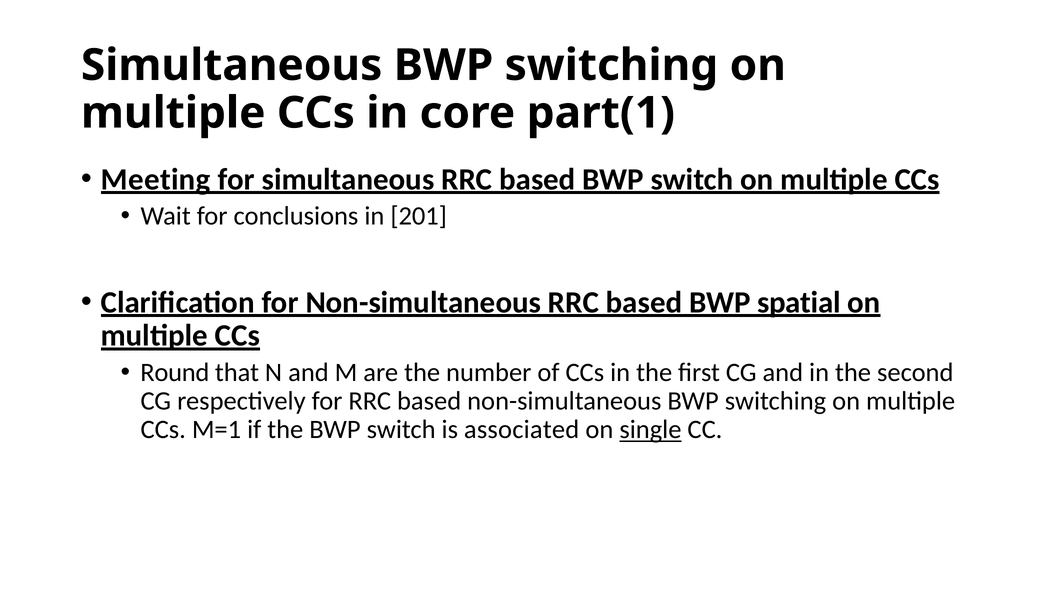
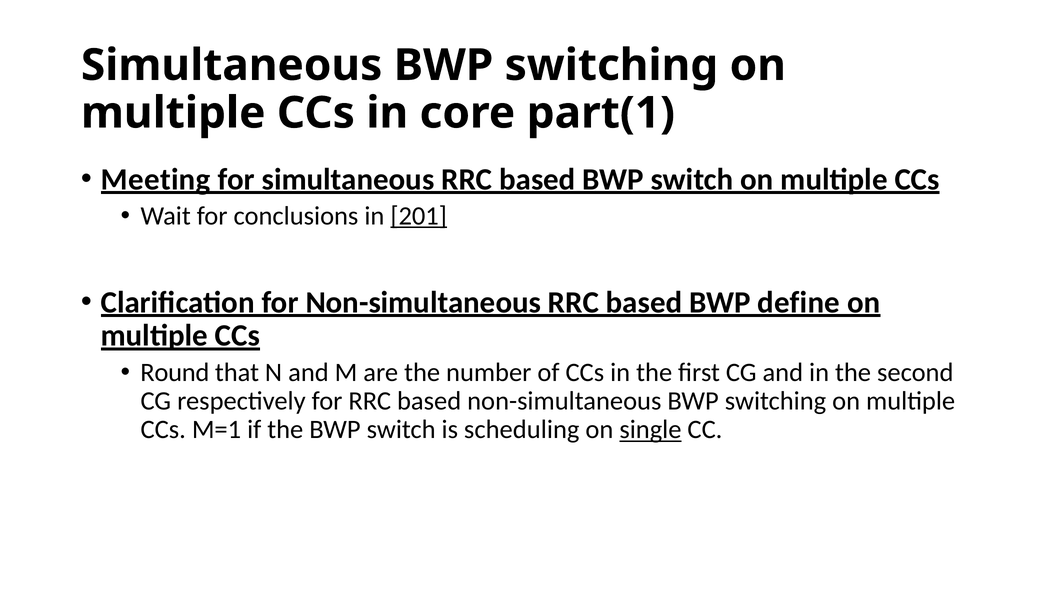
201 underline: none -> present (419, 216)
spatial: spatial -> define (799, 302)
associated: associated -> scheduling (522, 429)
